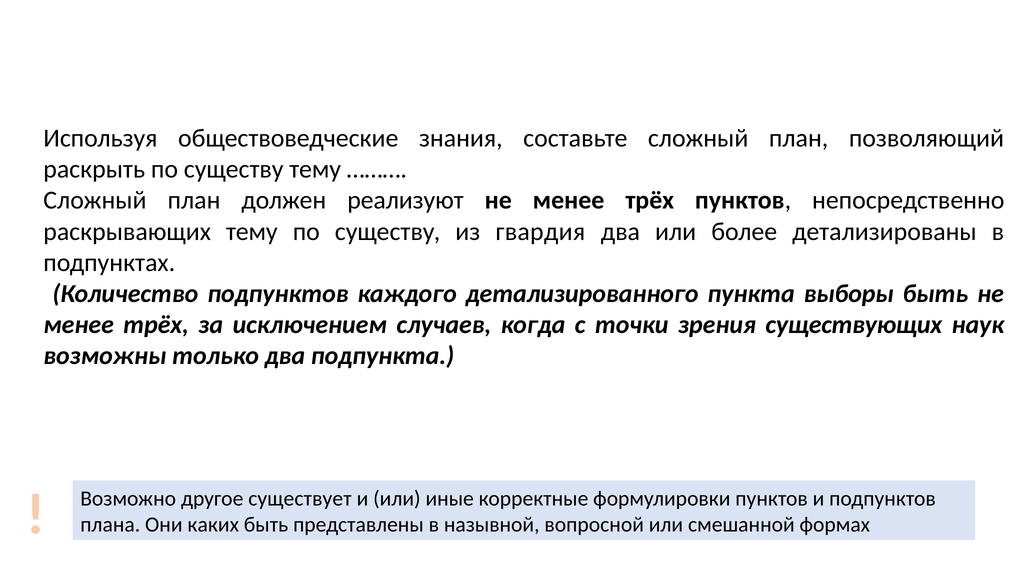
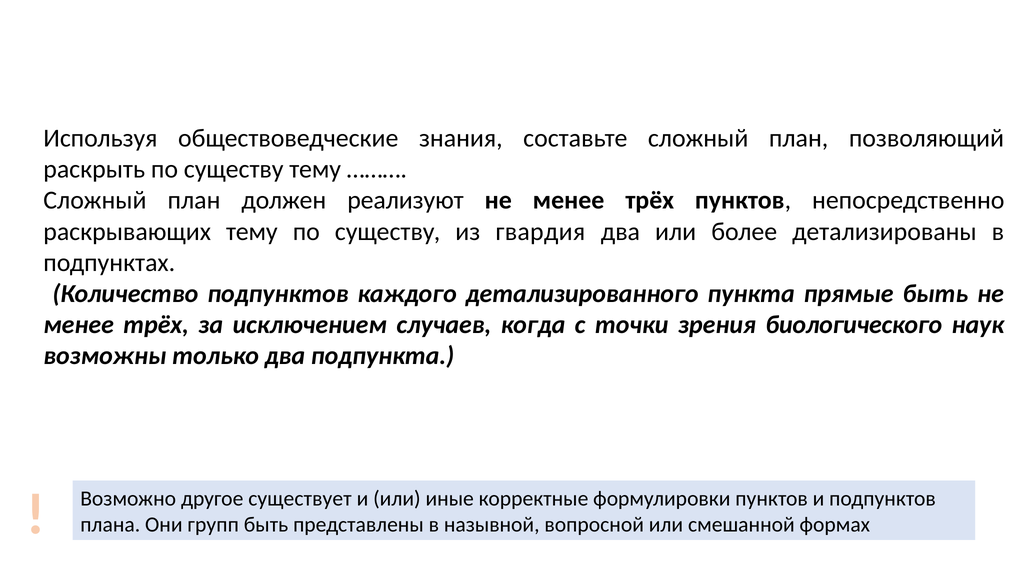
выборы: выборы -> прямые (849, 294)
существующих: существующих -> биологического (854, 325)
каких: каких -> групп (213, 525)
